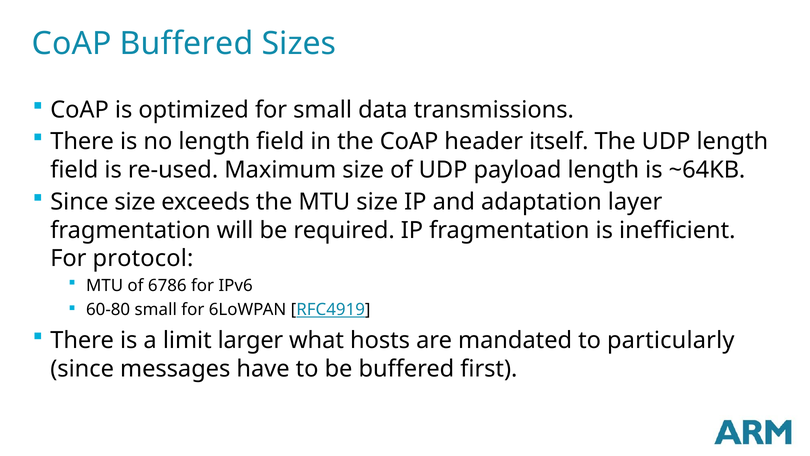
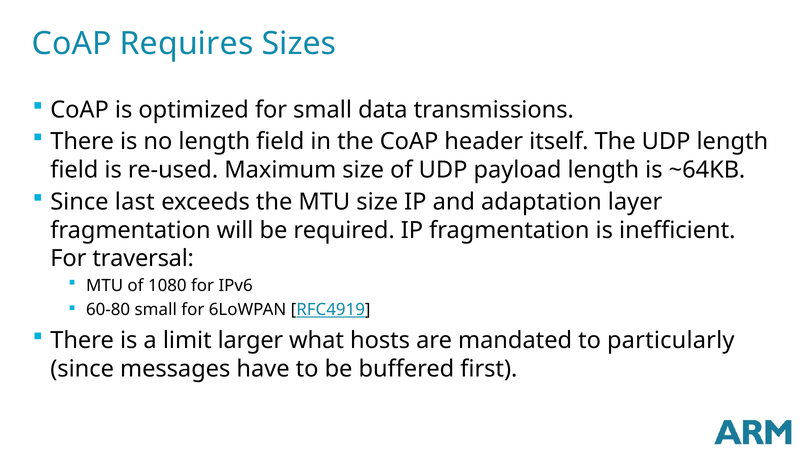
CoAP Buffered: Buffered -> Requires (187, 44)
Since size: size -> last (135, 202)
protocol: protocol -> traversal (143, 258)
6786: 6786 -> 1080 (167, 286)
